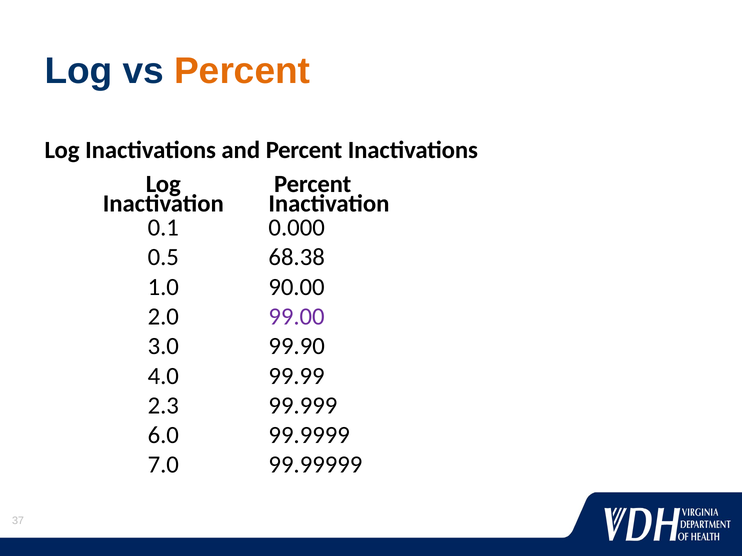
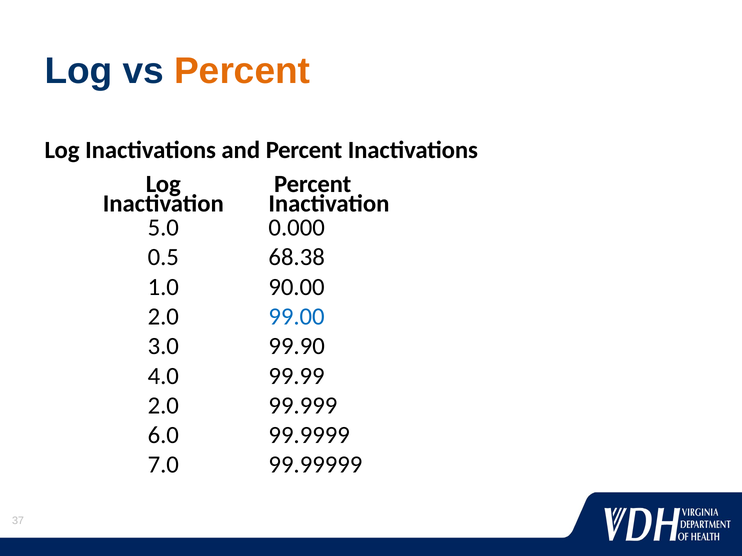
0.1: 0.1 -> 5.0 (163, 228)
99.00 colour: purple -> blue (297, 317)
2.3: 2.3 -> 2.0 (163, 406)
